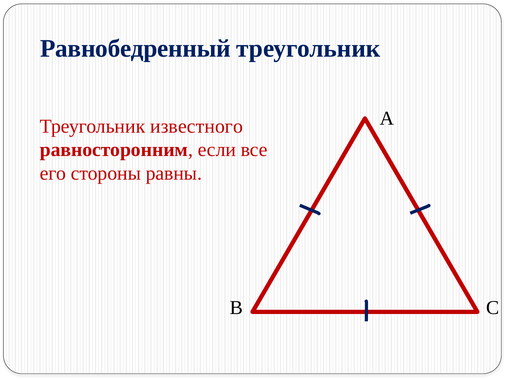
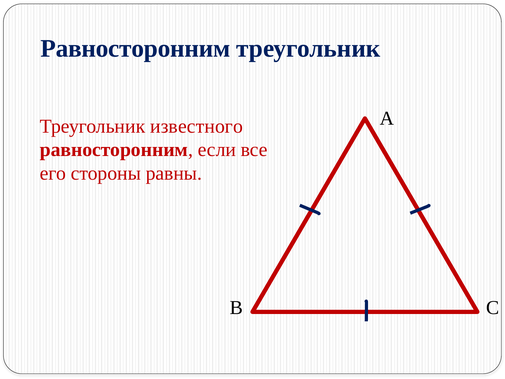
Равнобедренный: Равнобедренный -> Равносторонним (135, 49)
